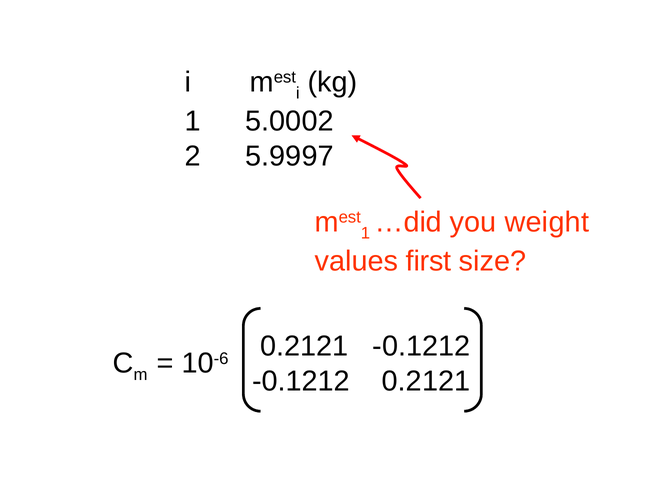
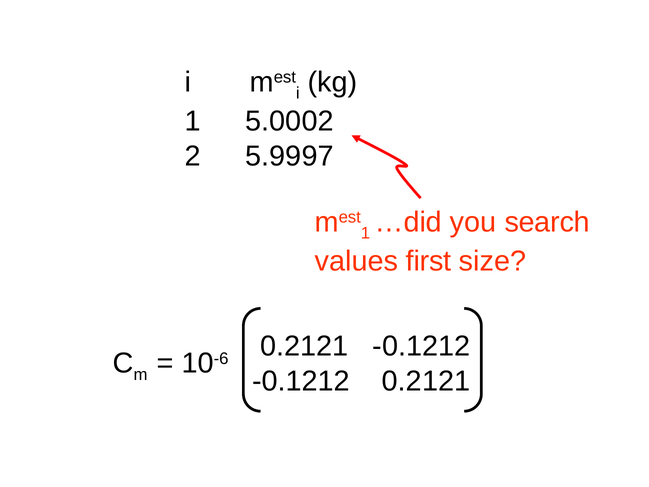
weight: weight -> search (547, 222)
